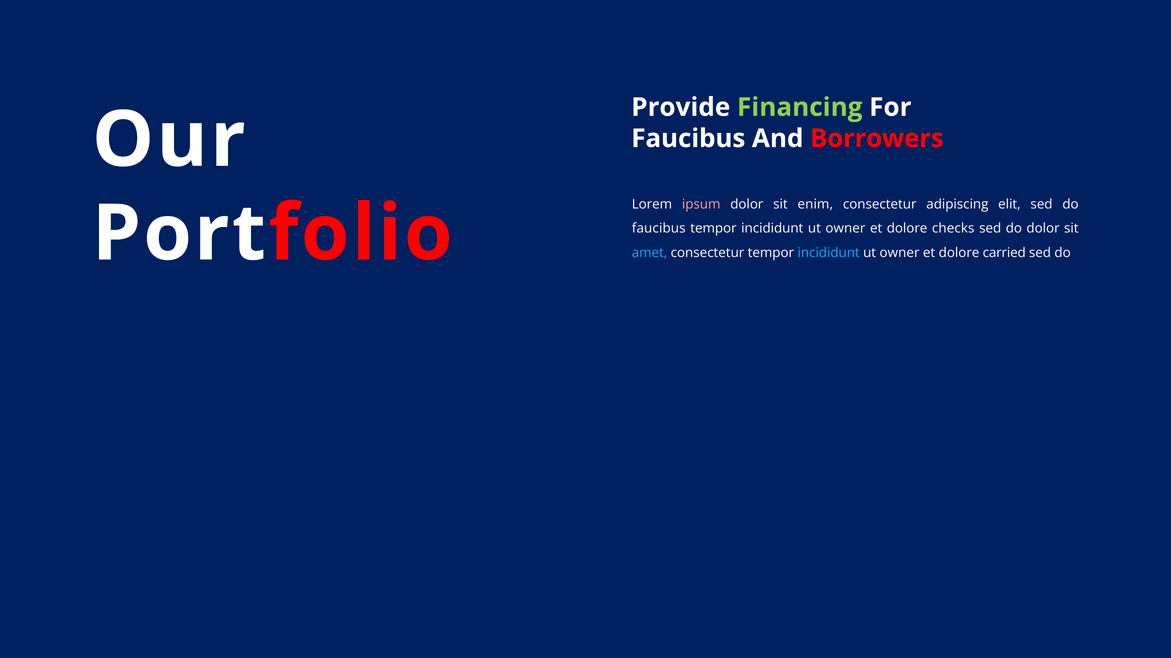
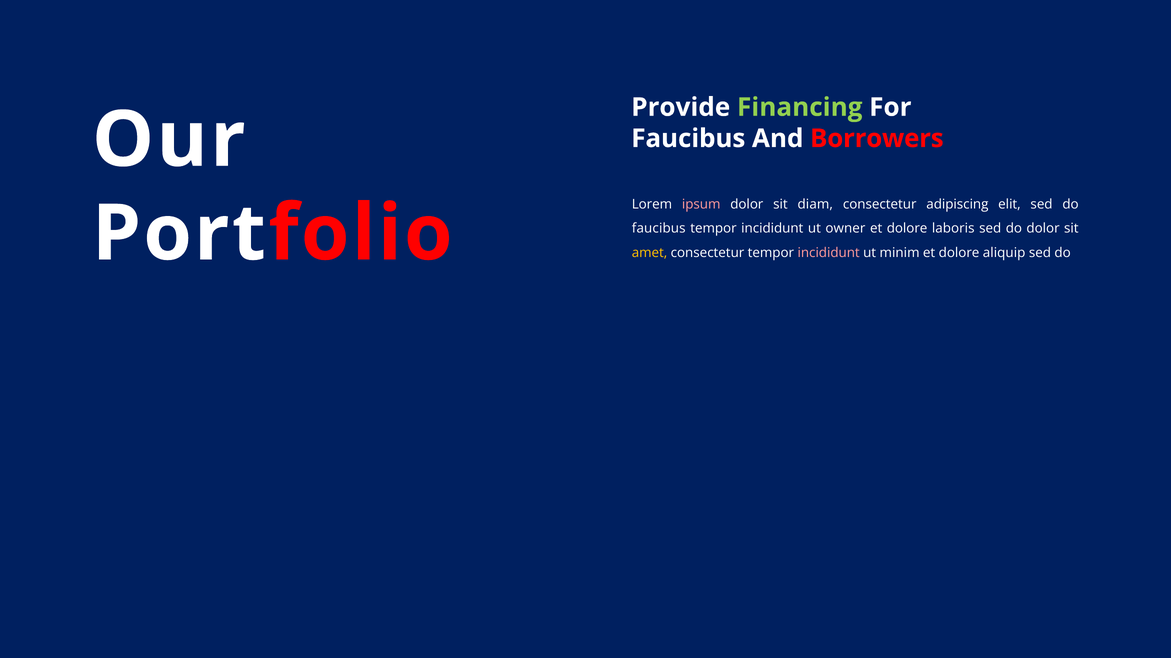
enim: enim -> diam (815, 205)
checks: checks -> laboris (953, 229)
amet colour: light blue -> yellow (650, 253)
incididunt colour: light blue -> pink (829, 253)
owner: owner -> minim (900, 253)
carried: carried -> aliquip (1004, 253)
